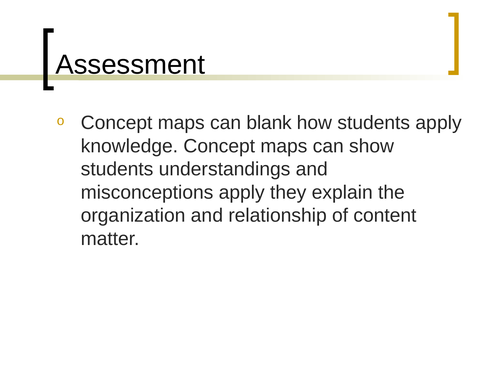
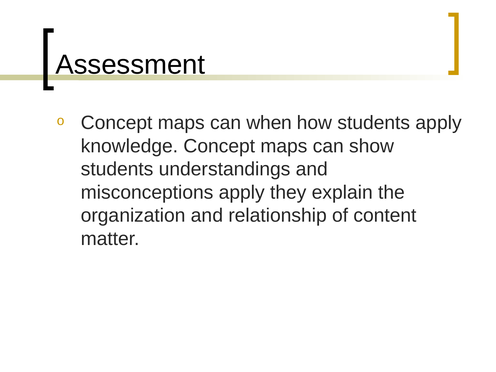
blank: blank -> when (269, 123)
